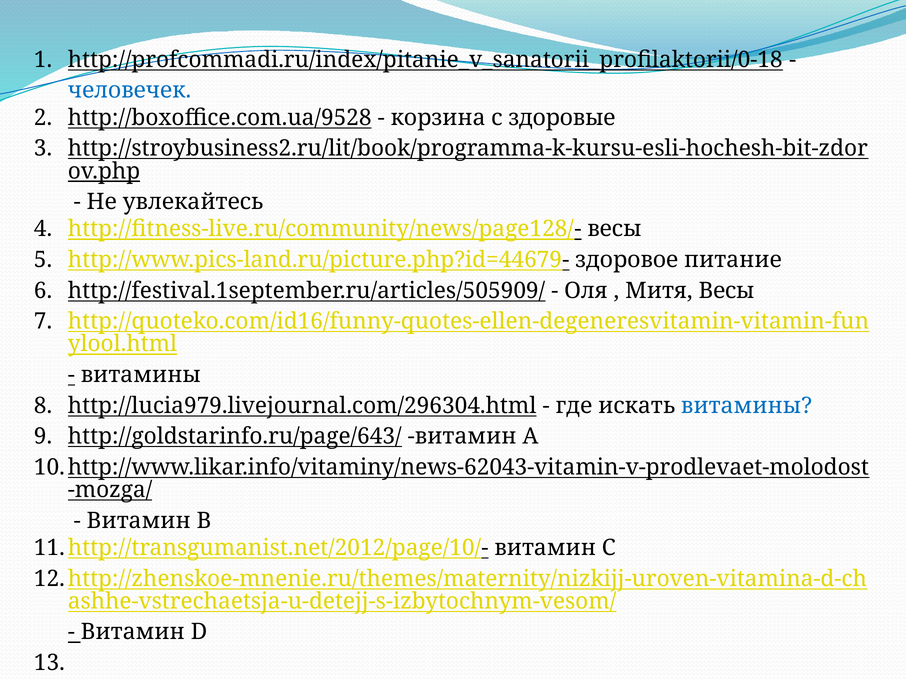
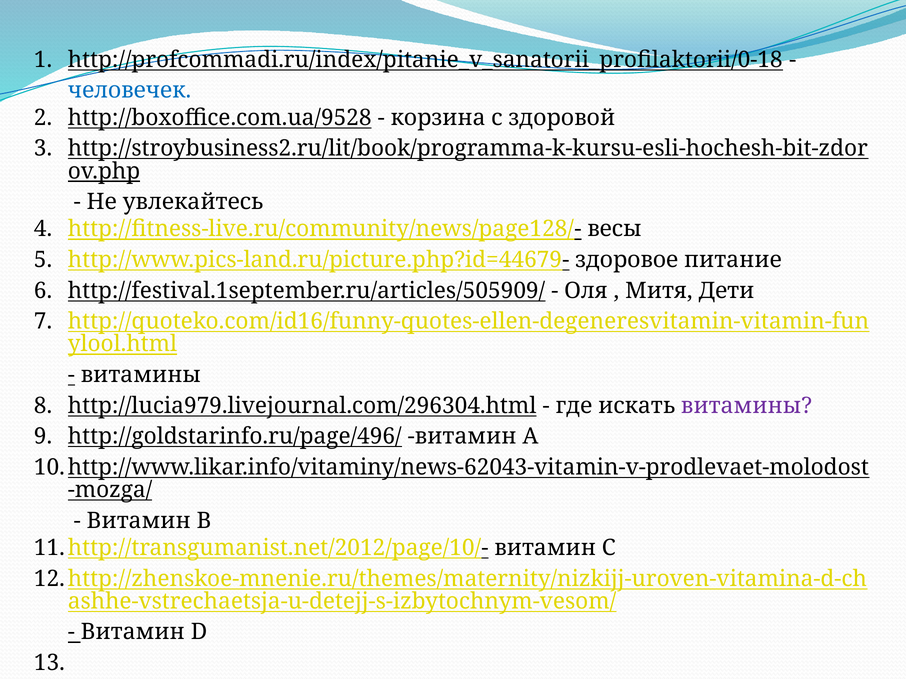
здоровые: здоровые -> здоровой (562, 118)
Митя Весы: Весы -> Дети (726, 291)
витамины colour: blue -> purple (746, 406)
http://goldstarinfo.ru/page/643/: http://goldstarinfo.ru/page/643/ -> http://goldstarinfo.ru/page/496/ (235, 437)
